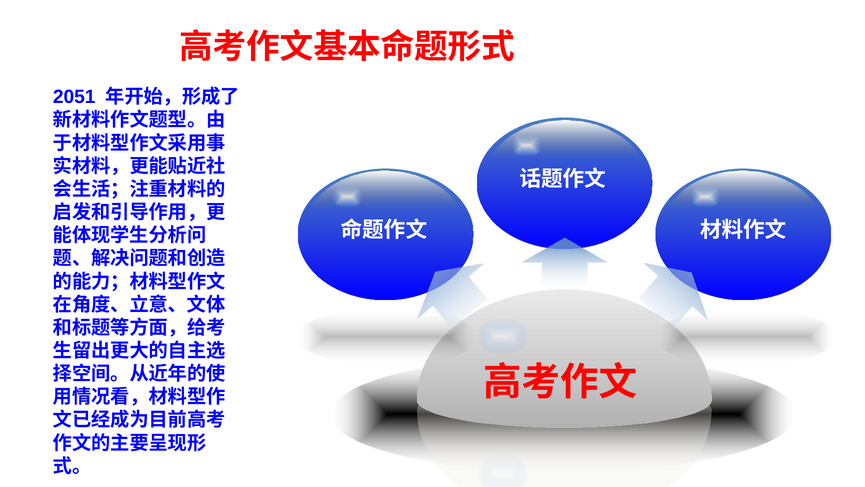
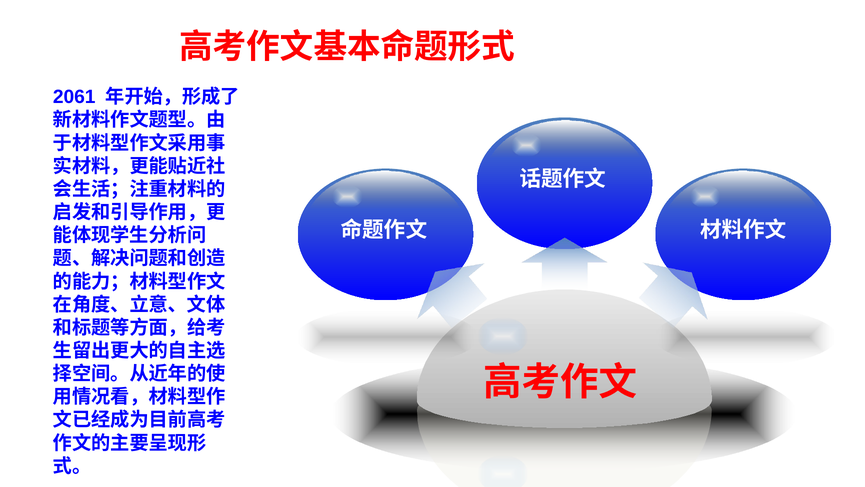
2051: 2051 -> 2061 (74, 97)
